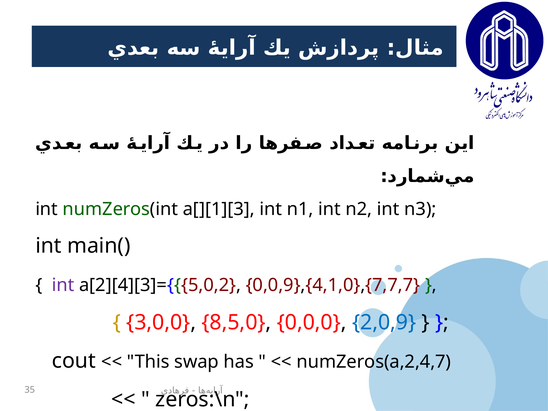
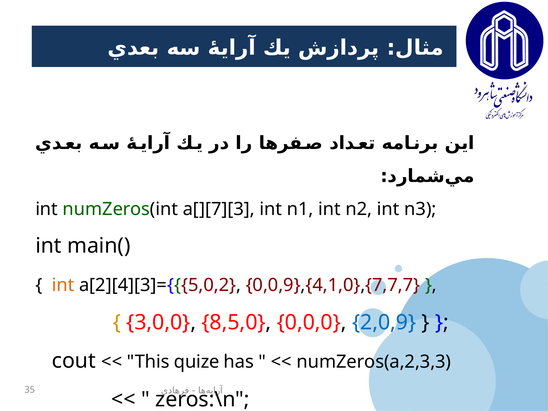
a[][1][3: a[][1][3 -> a[][7][3 (219, 209)
int colour: purple -> orange (63, 285)
swap: swap -> quize (197, 362)
numZeros(a,2,4,7: numZeros(a,2,4,7 -> numZeros(a,2,3,3 (374, 362)
